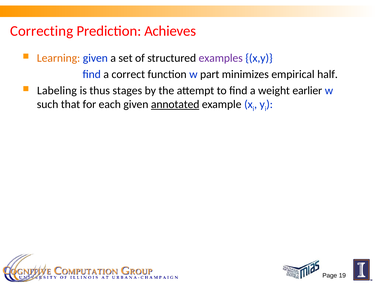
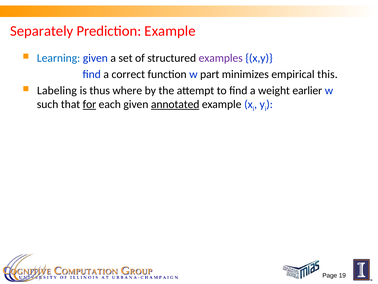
Correcting: Correcting -> Separately (42, 31)
Prediction Achieves: Achieves -> Example (170, 31)
Learning colour: orange -> blue (59, 58)
half: half -> this (327, 74)
stages: stages -> where (127, 90)
for underline: none -> present (89, 104)
